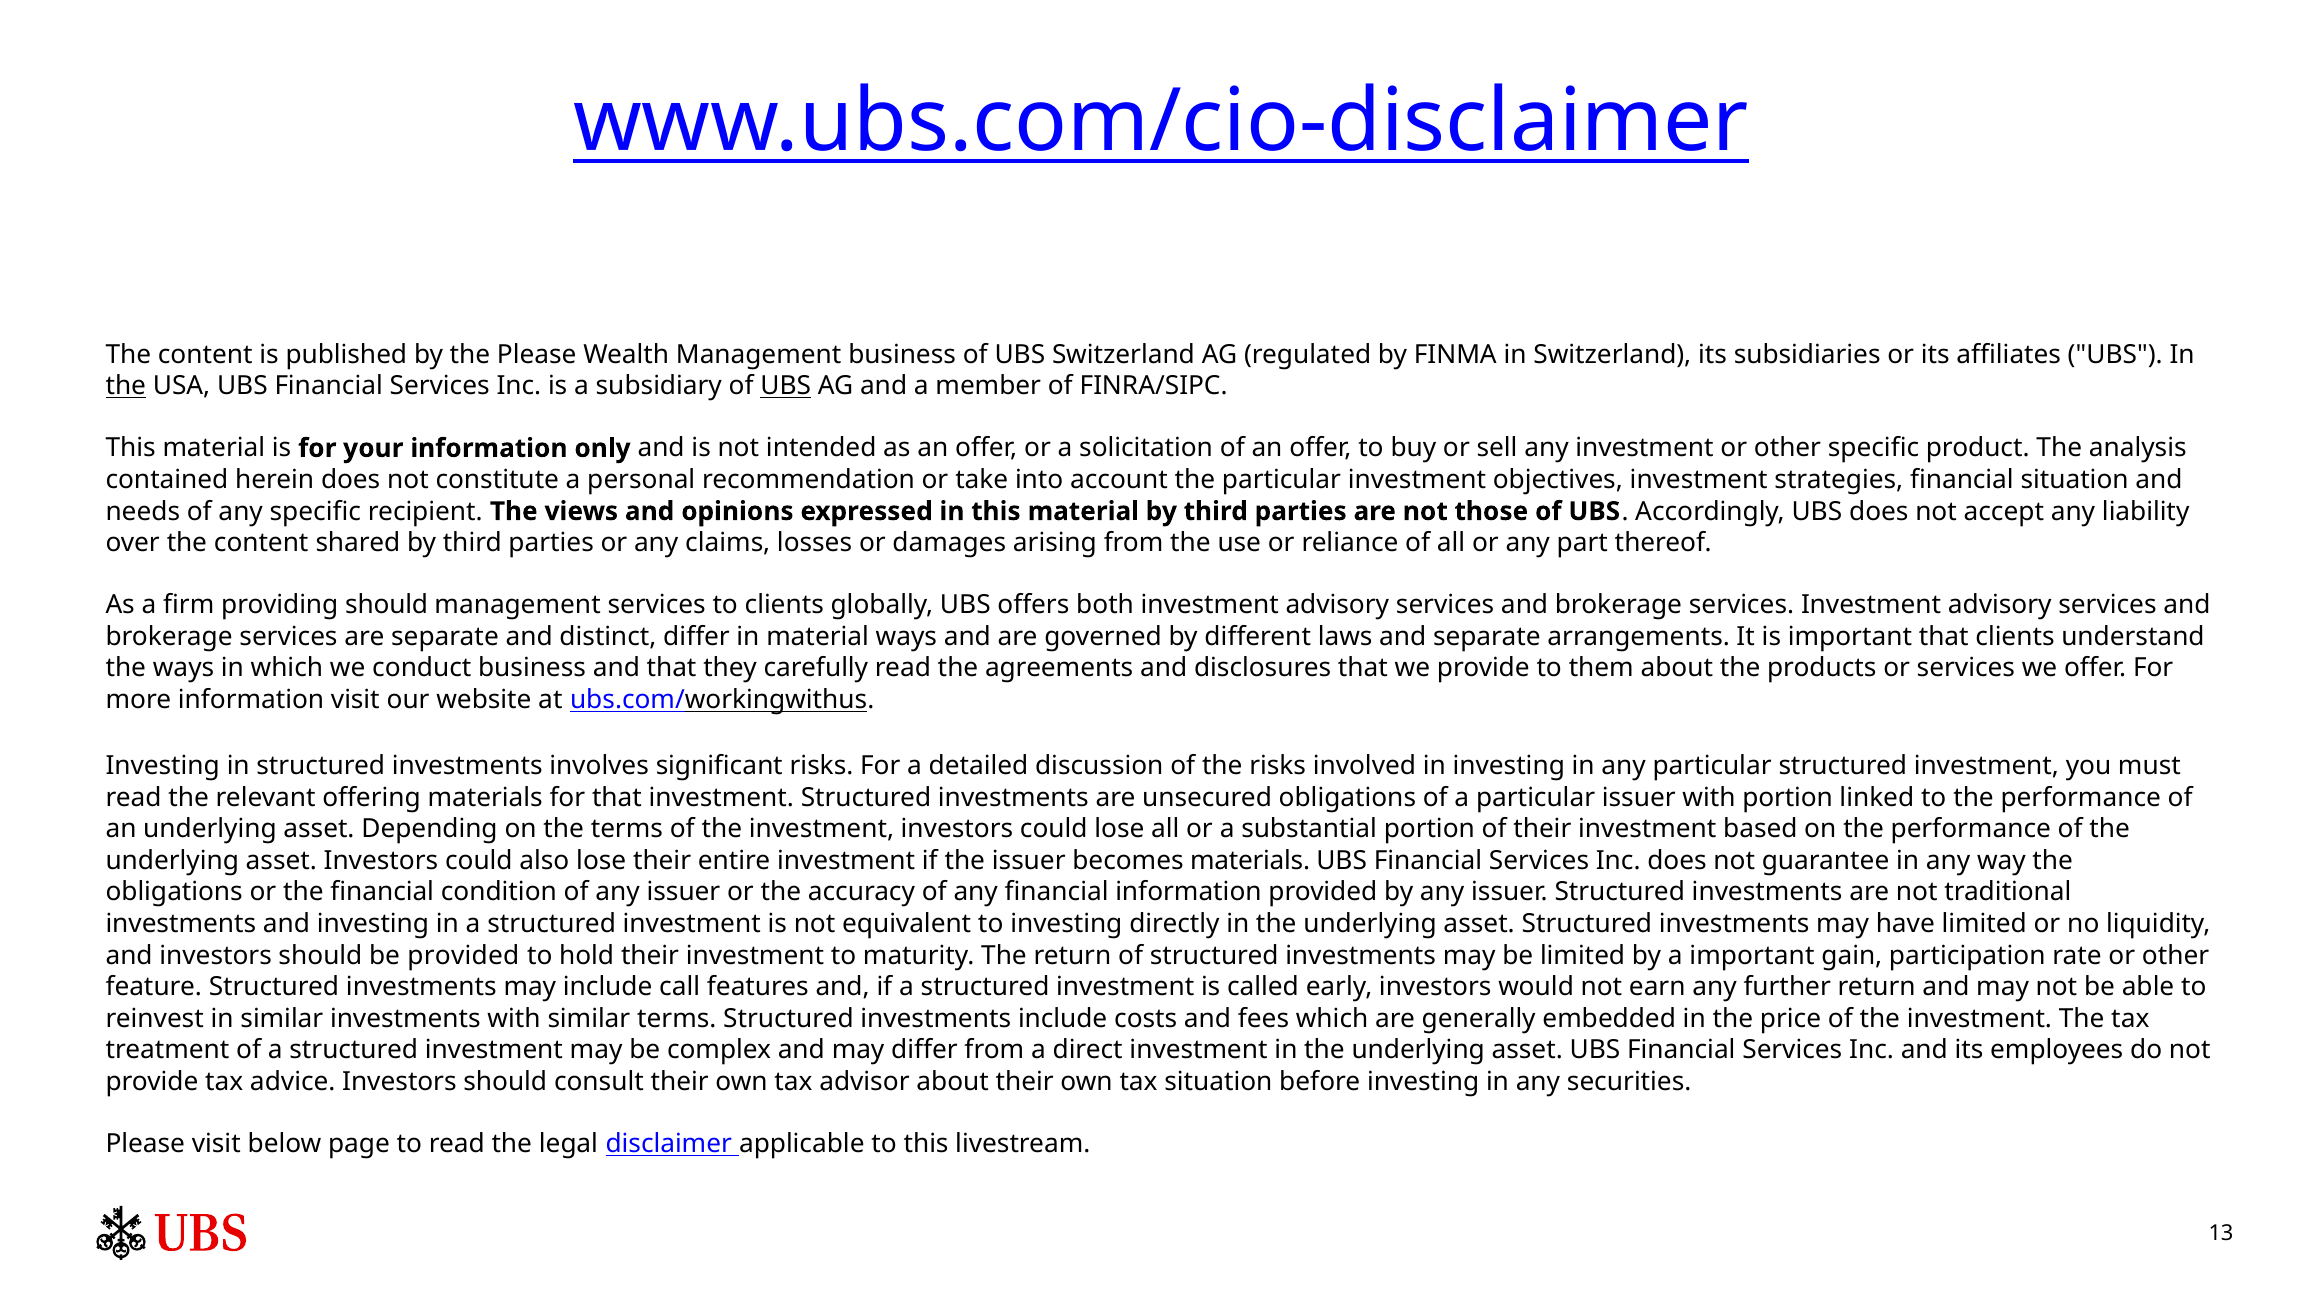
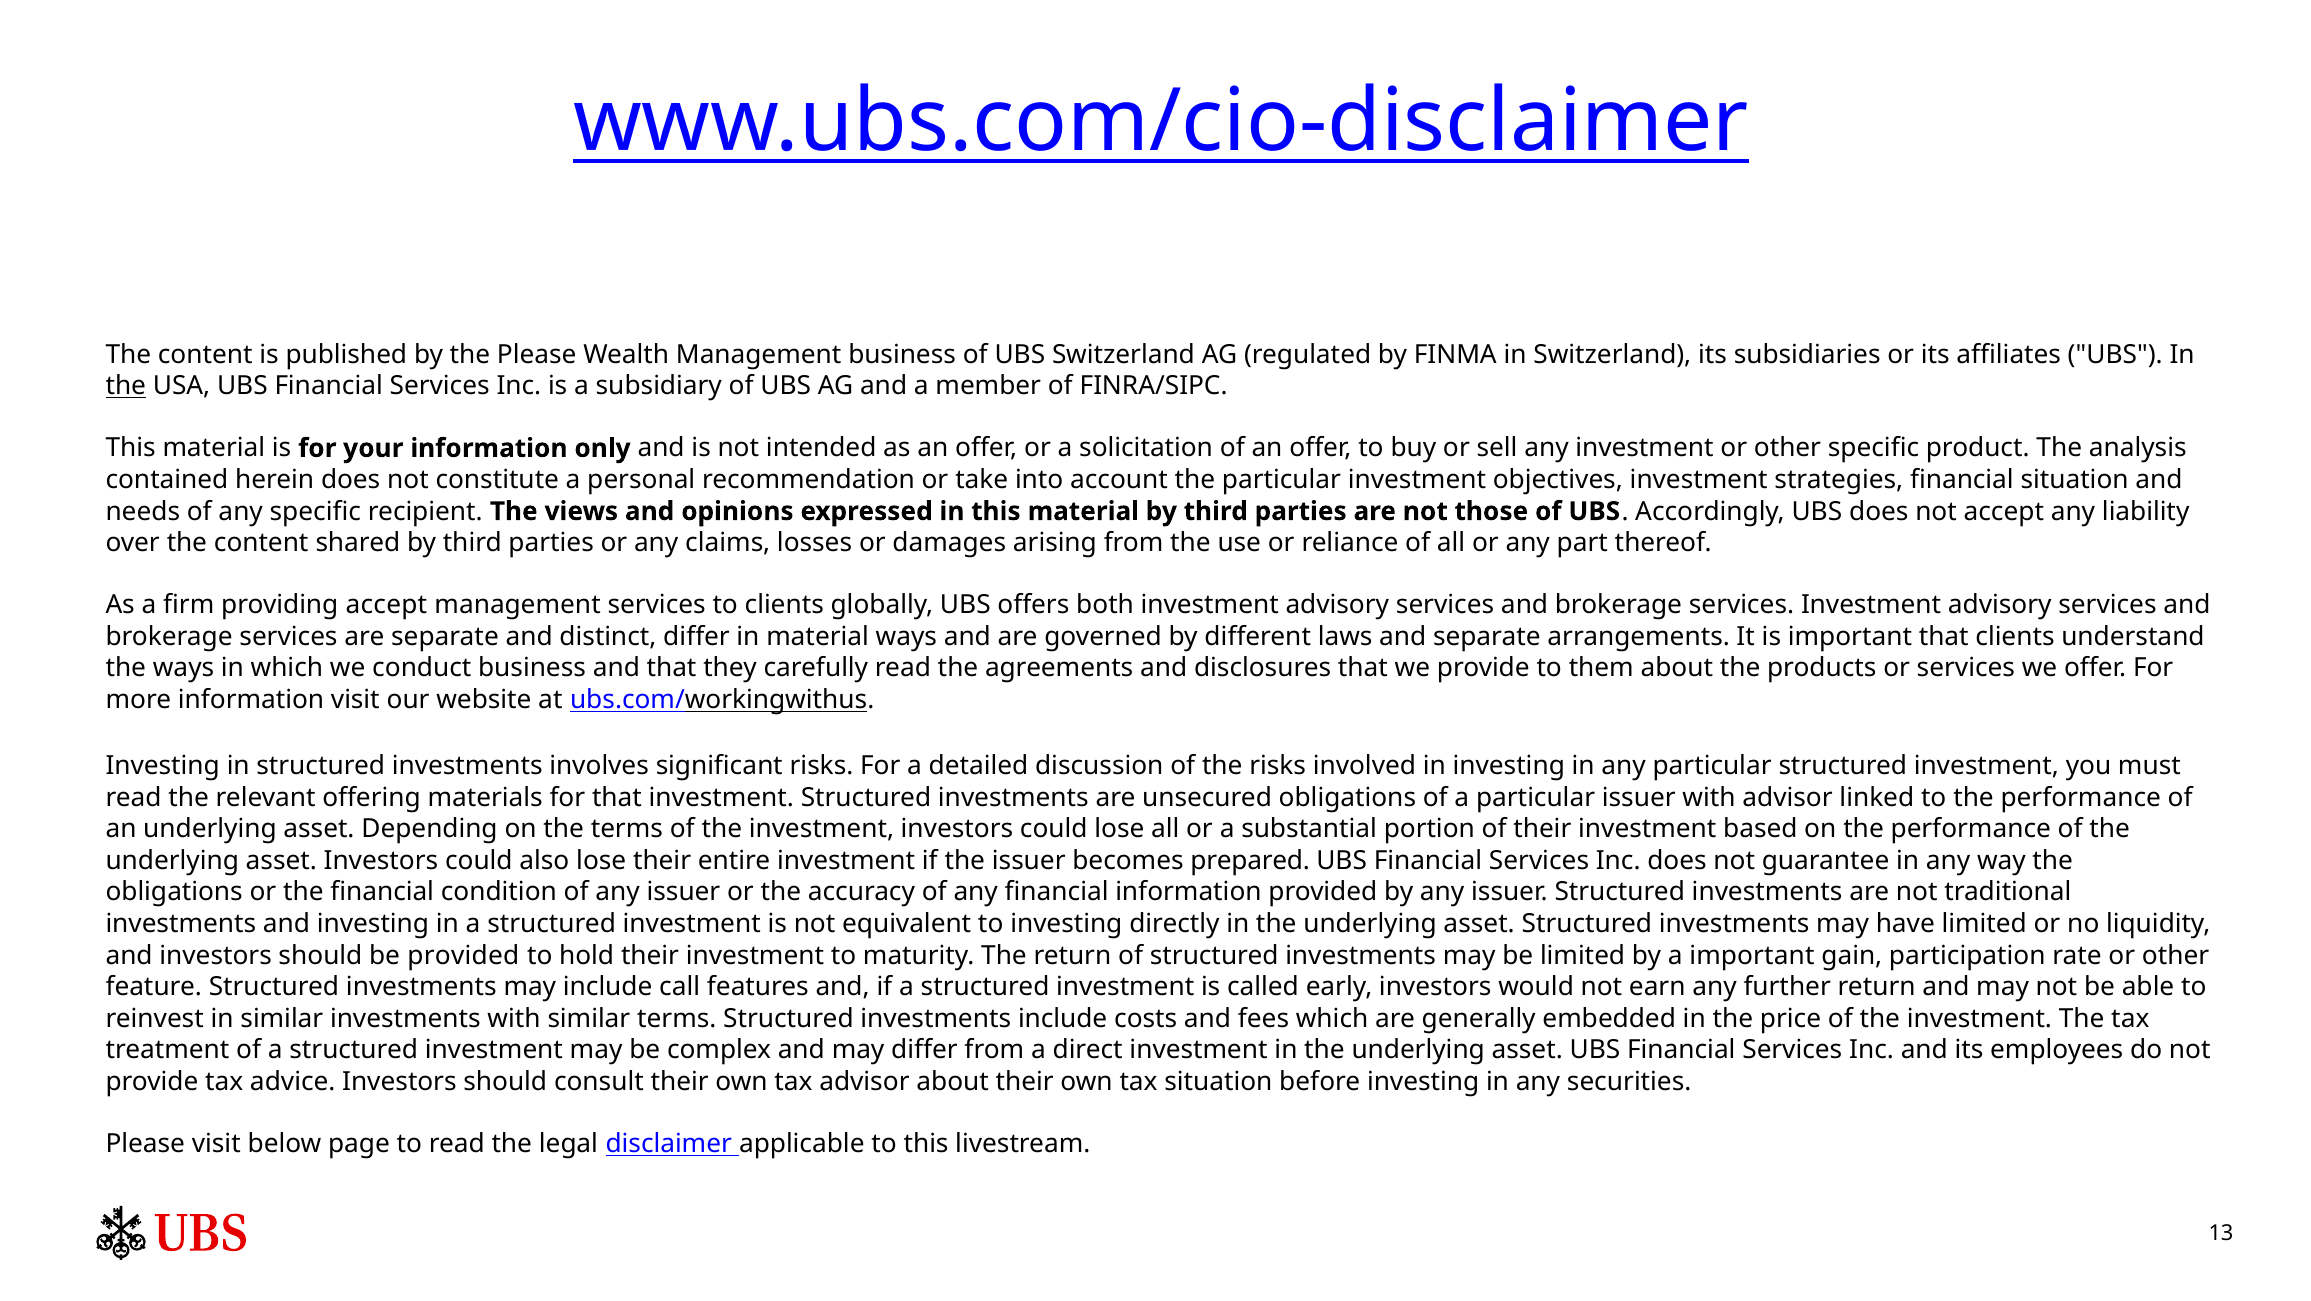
UBS underline: present -> none (786, 386)
providing should: should -> accept (386, 605)
with portion: portion -> advisor (1788, 797)
becomes materials: materials -> prepared (1250, 860)
